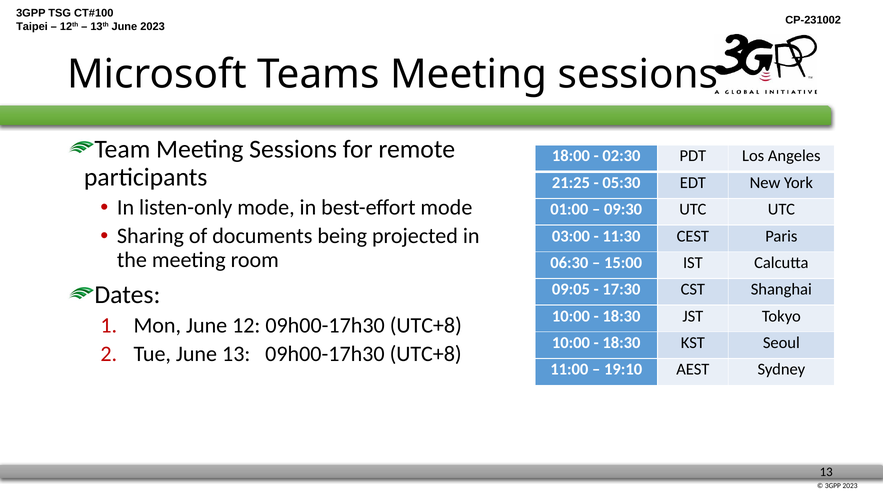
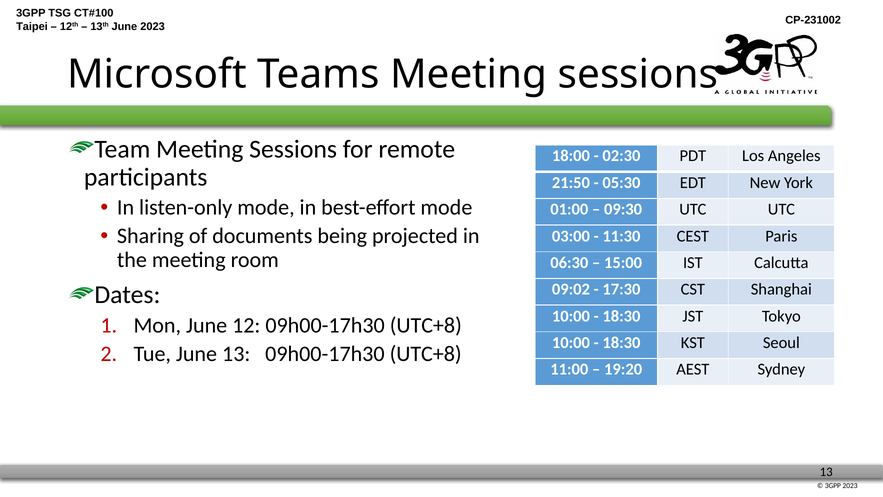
21:25: 21:25 -> 21:50 (571, 183)
09:05: 09:05 -> 09:02 (571, 289)
19:10: 19:10 -> 19:20 (623, 369)
